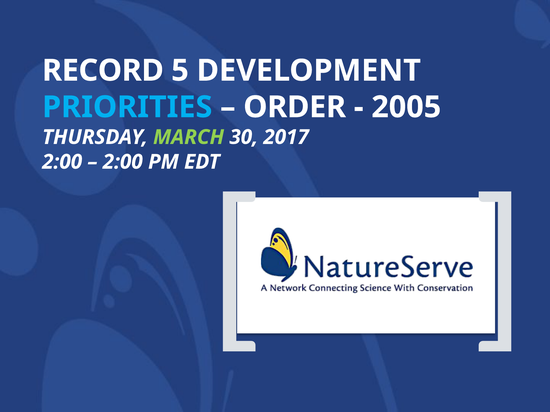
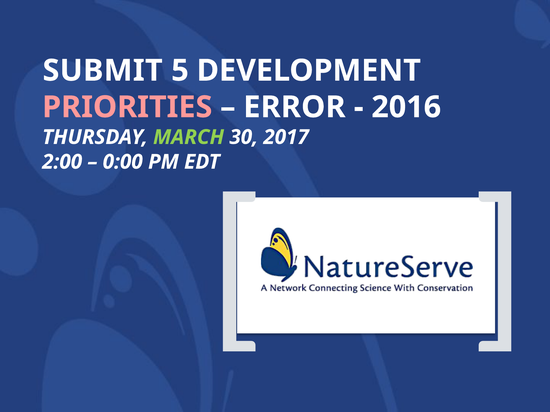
RECORD: RECORD -> SUBMIT (103, 71)
PRIORITIES colour: light blue -> pink (127, 107)
ORDER: ORDER -> ERROR (294, 107)
2005: 2005 -> 2016 (406, 107)
2:00: 2:00 -> 0:00 (123, 162)
